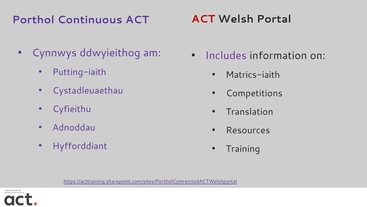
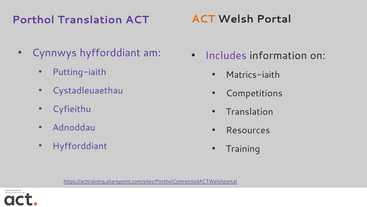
Porthol Continuous: Continuous -> Translation (90, 20)
ACT colour: red -> orange (203, 19)
Cynnwys ddwyieithog: ddwyieithog -> hyfforddiant (110, 53)
